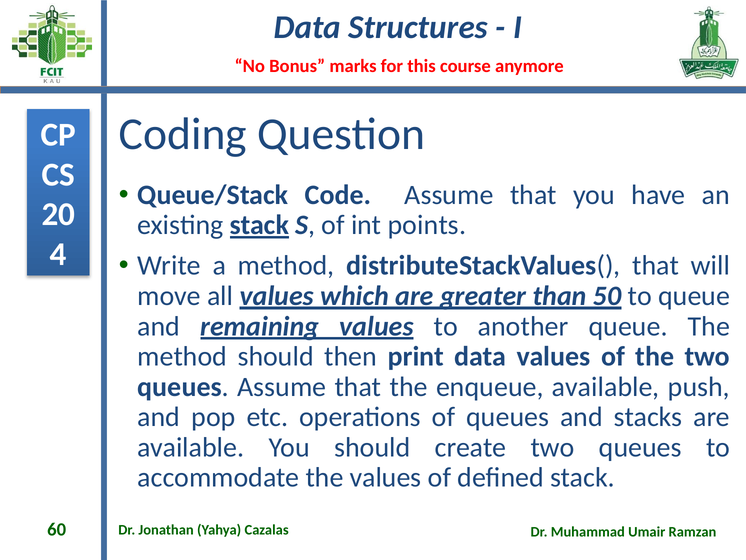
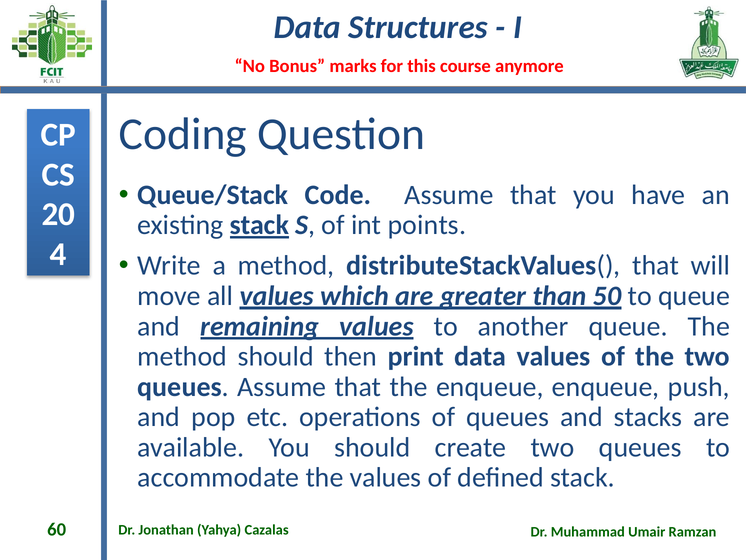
enqueue available: available -> enqueue (606, 386)
